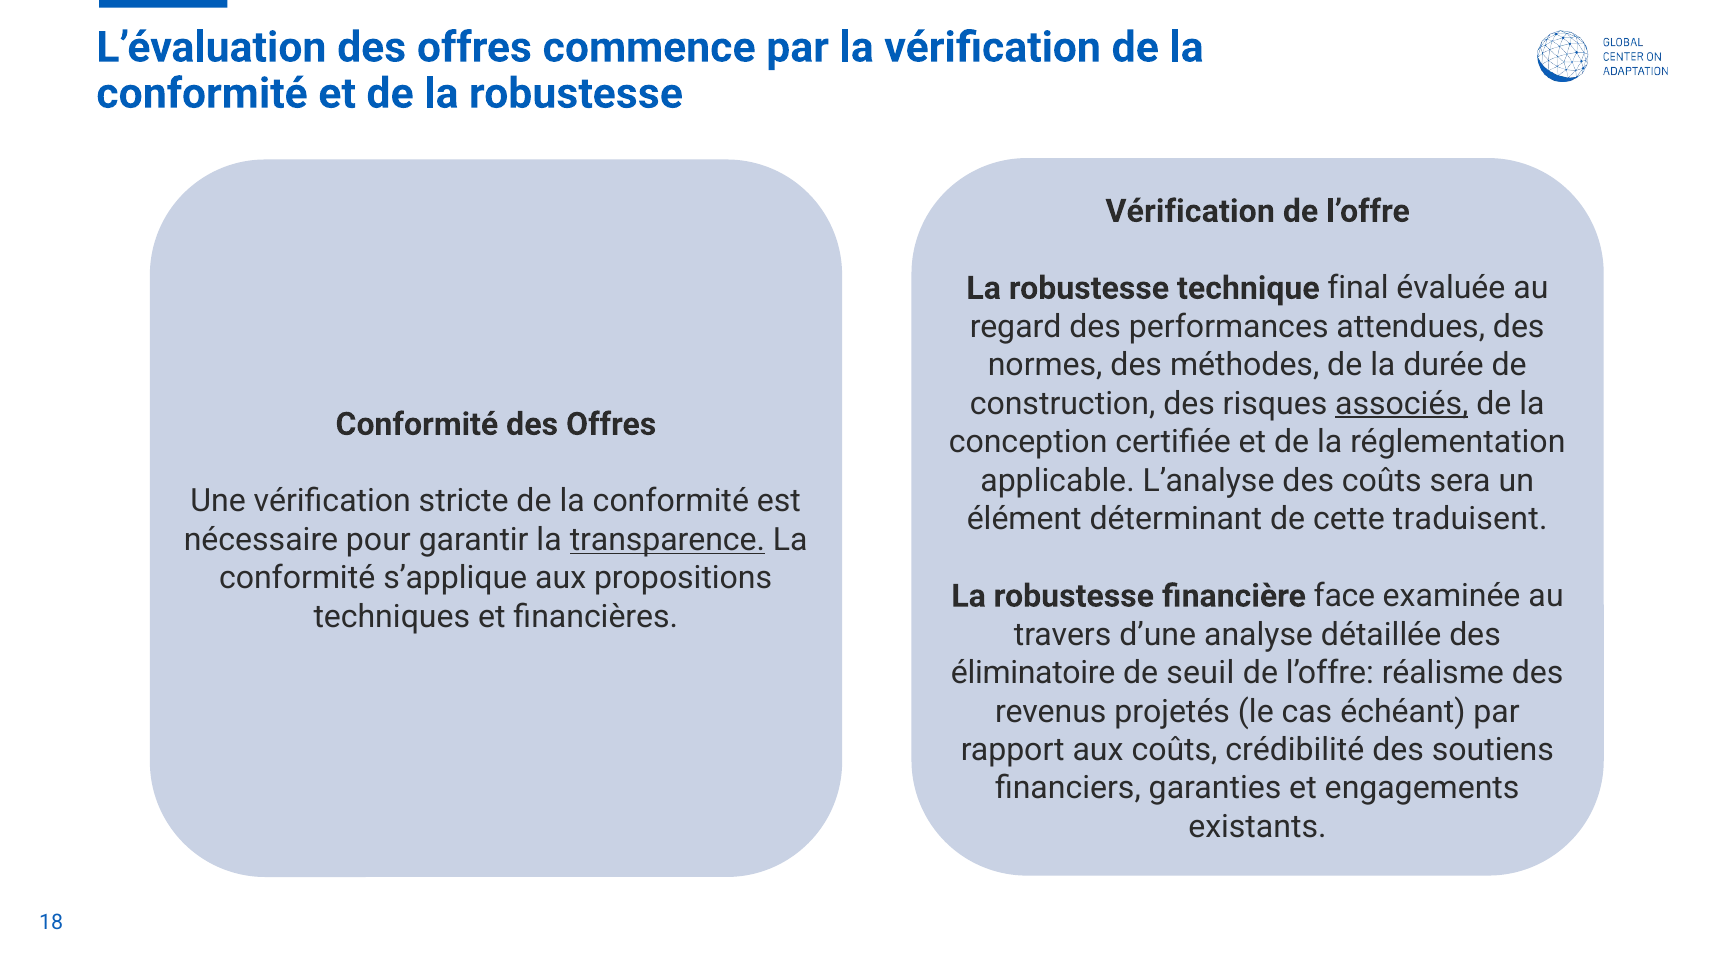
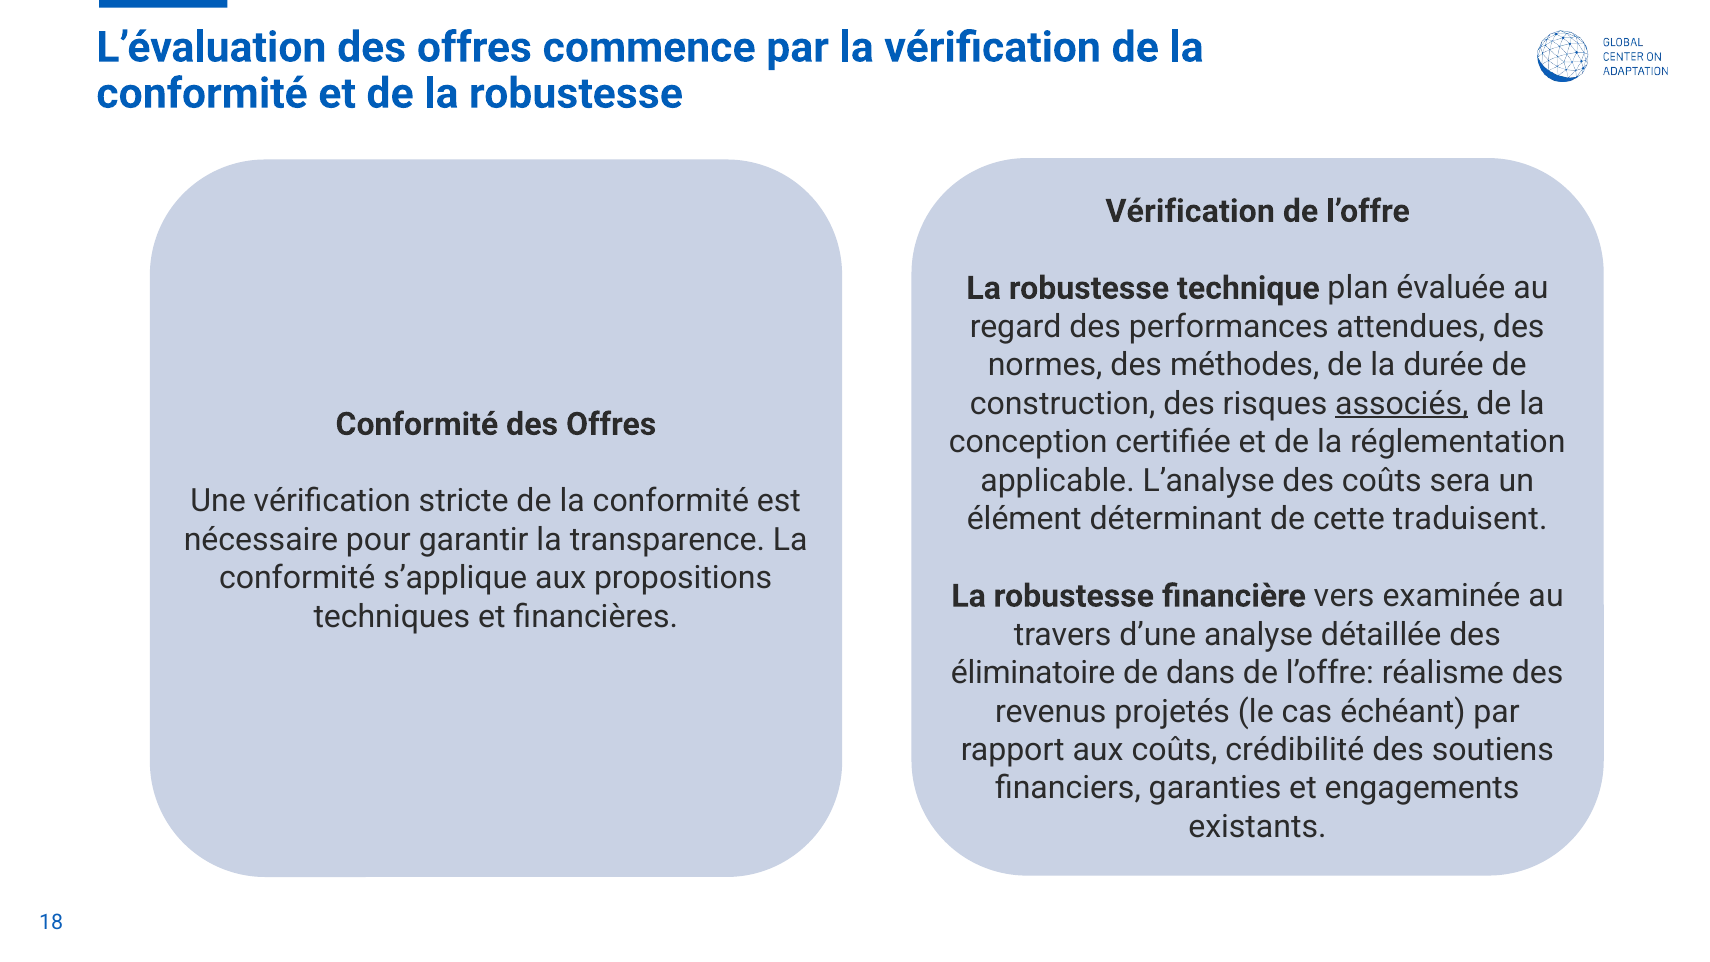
final: final -> plan (1358, 288)
transparence underline: present -> none (667, 540)
face: face -> vers (1344, 596)
seuil: seuil -> dans (1201, 673)
